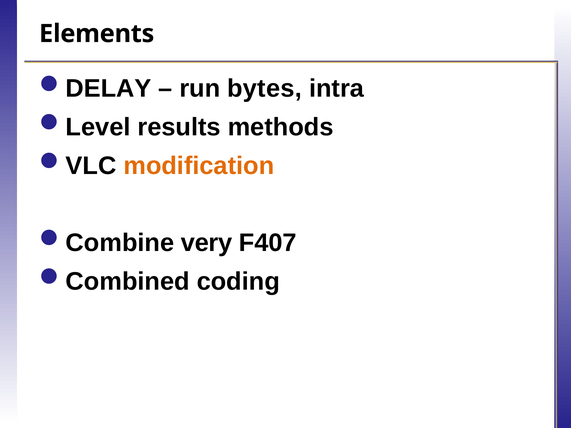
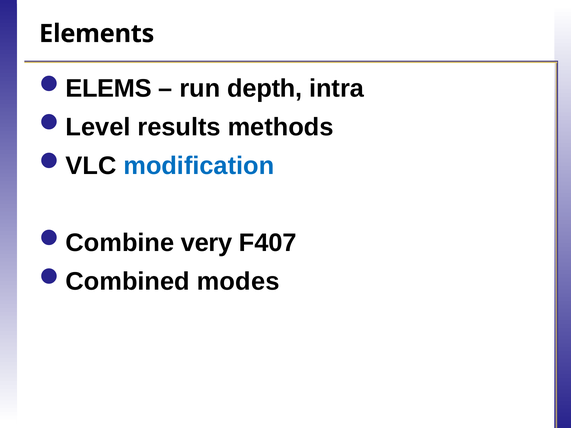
DELAY: DELAY -> ELEMS (109, 89)
bytes: bytes -> depth (265, 89)
modification colour: orange -> blue (199, 166)
coding: coding -> modes (238, 282)
